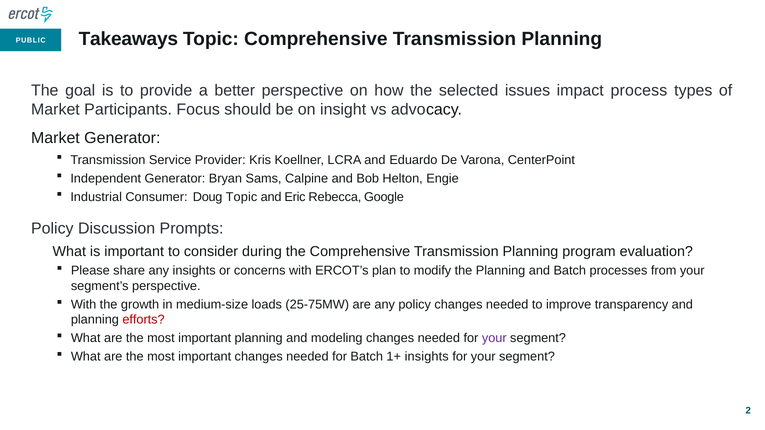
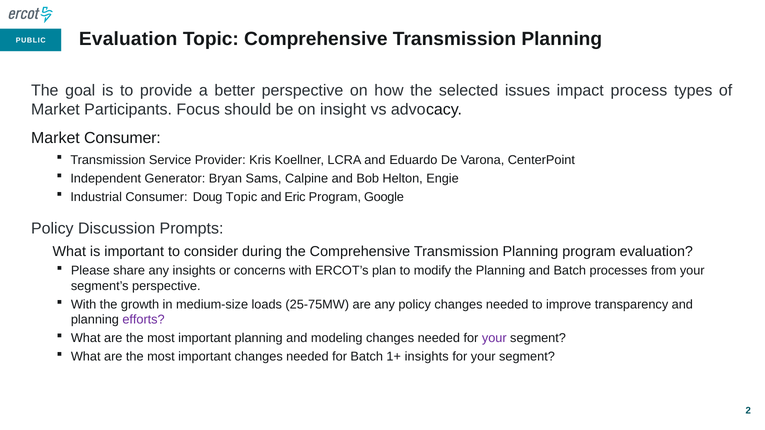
Takeaways: Takeaways -> Evaluation (128, 39)
Market Generator: Generator -> Consumer (122, 138)
Eric Rebecca: Rebecca -> Program (335, 197)
efforts colour: red -> purple (144, 320)
